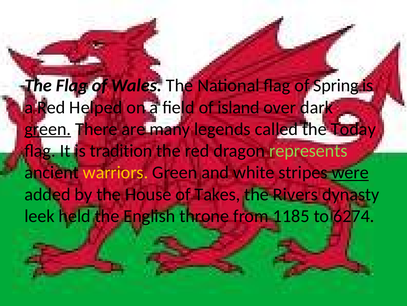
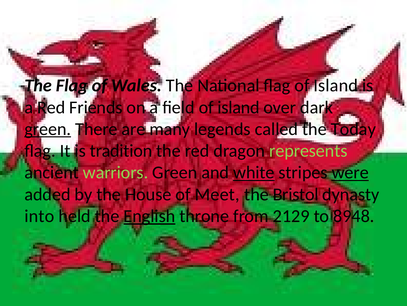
flag of Spring: Spring -> Island (336, 85)
Helped: Helped -> Friends (96, 107)
warriors colour: yellow -> light green (116, 172)
white underline: none -> present (254, 172)
Takes: Takes -> Meet (217, 194)
Rivers: Rivers -> Bristol (296, 194)
leek: leek -> into (39, 216)
English underline: none -> present (149, 216)
1185: 1185 -> 2129 (291, 216)
6274: 6274 -> 8948 (354, 216)
